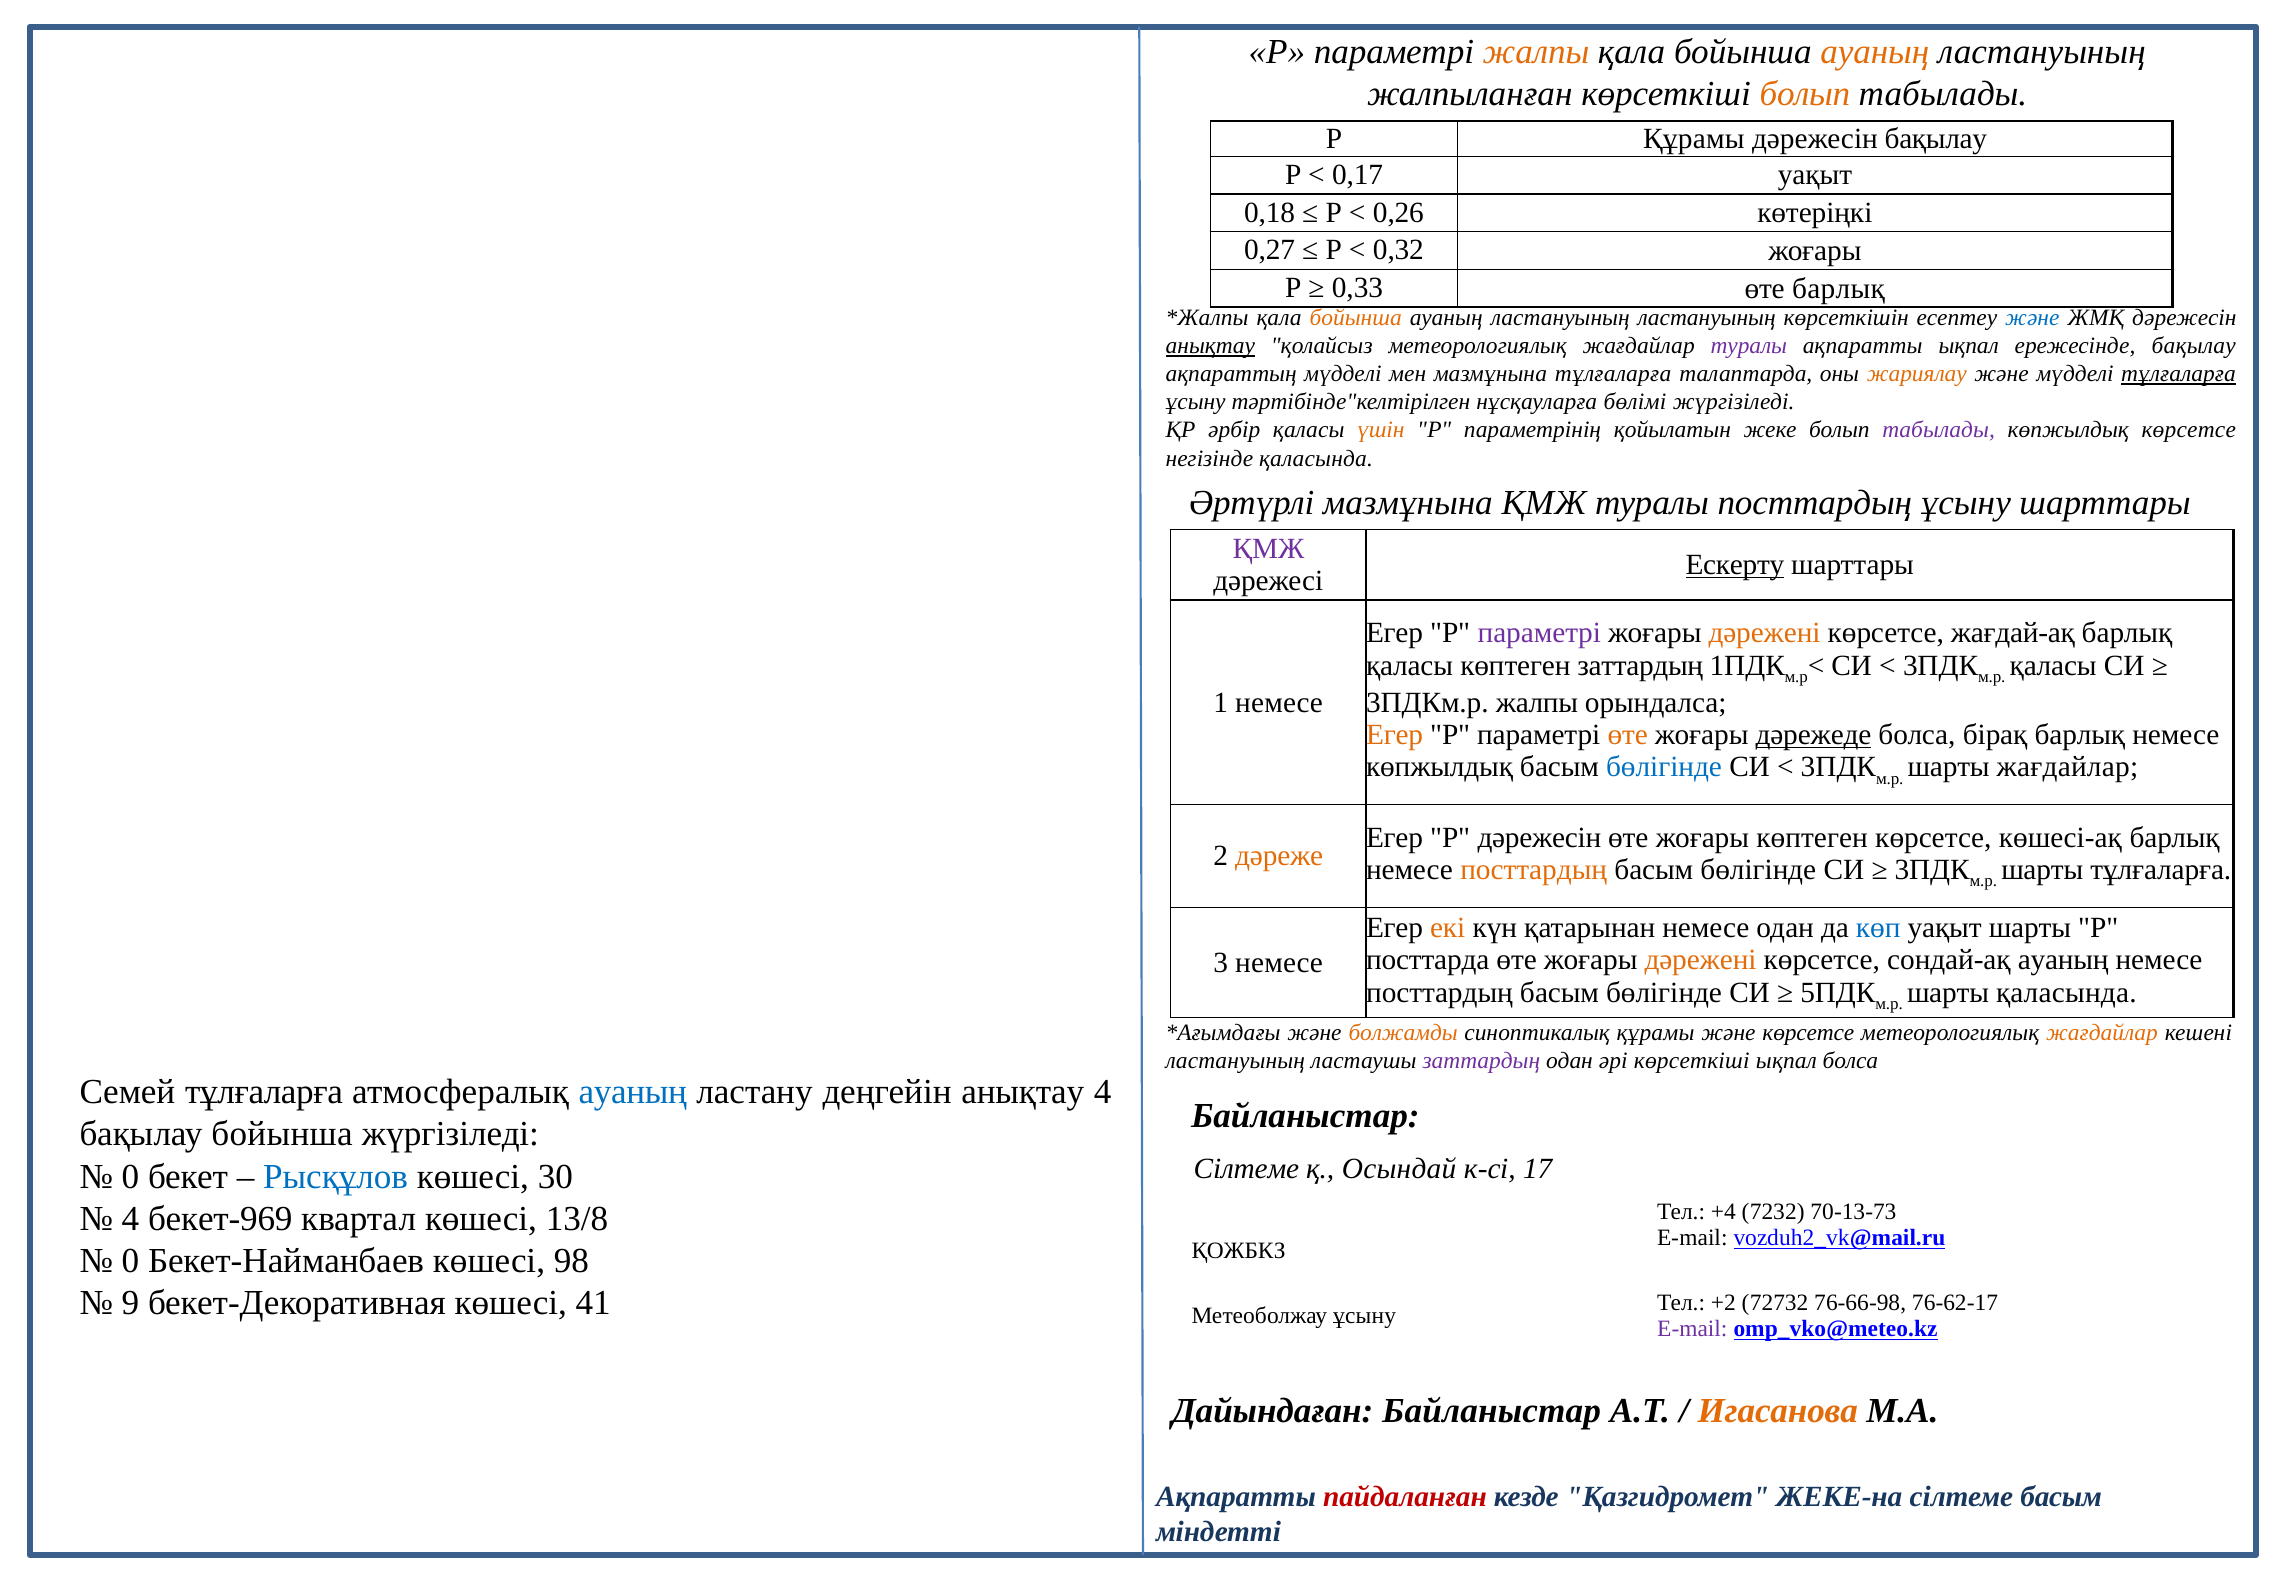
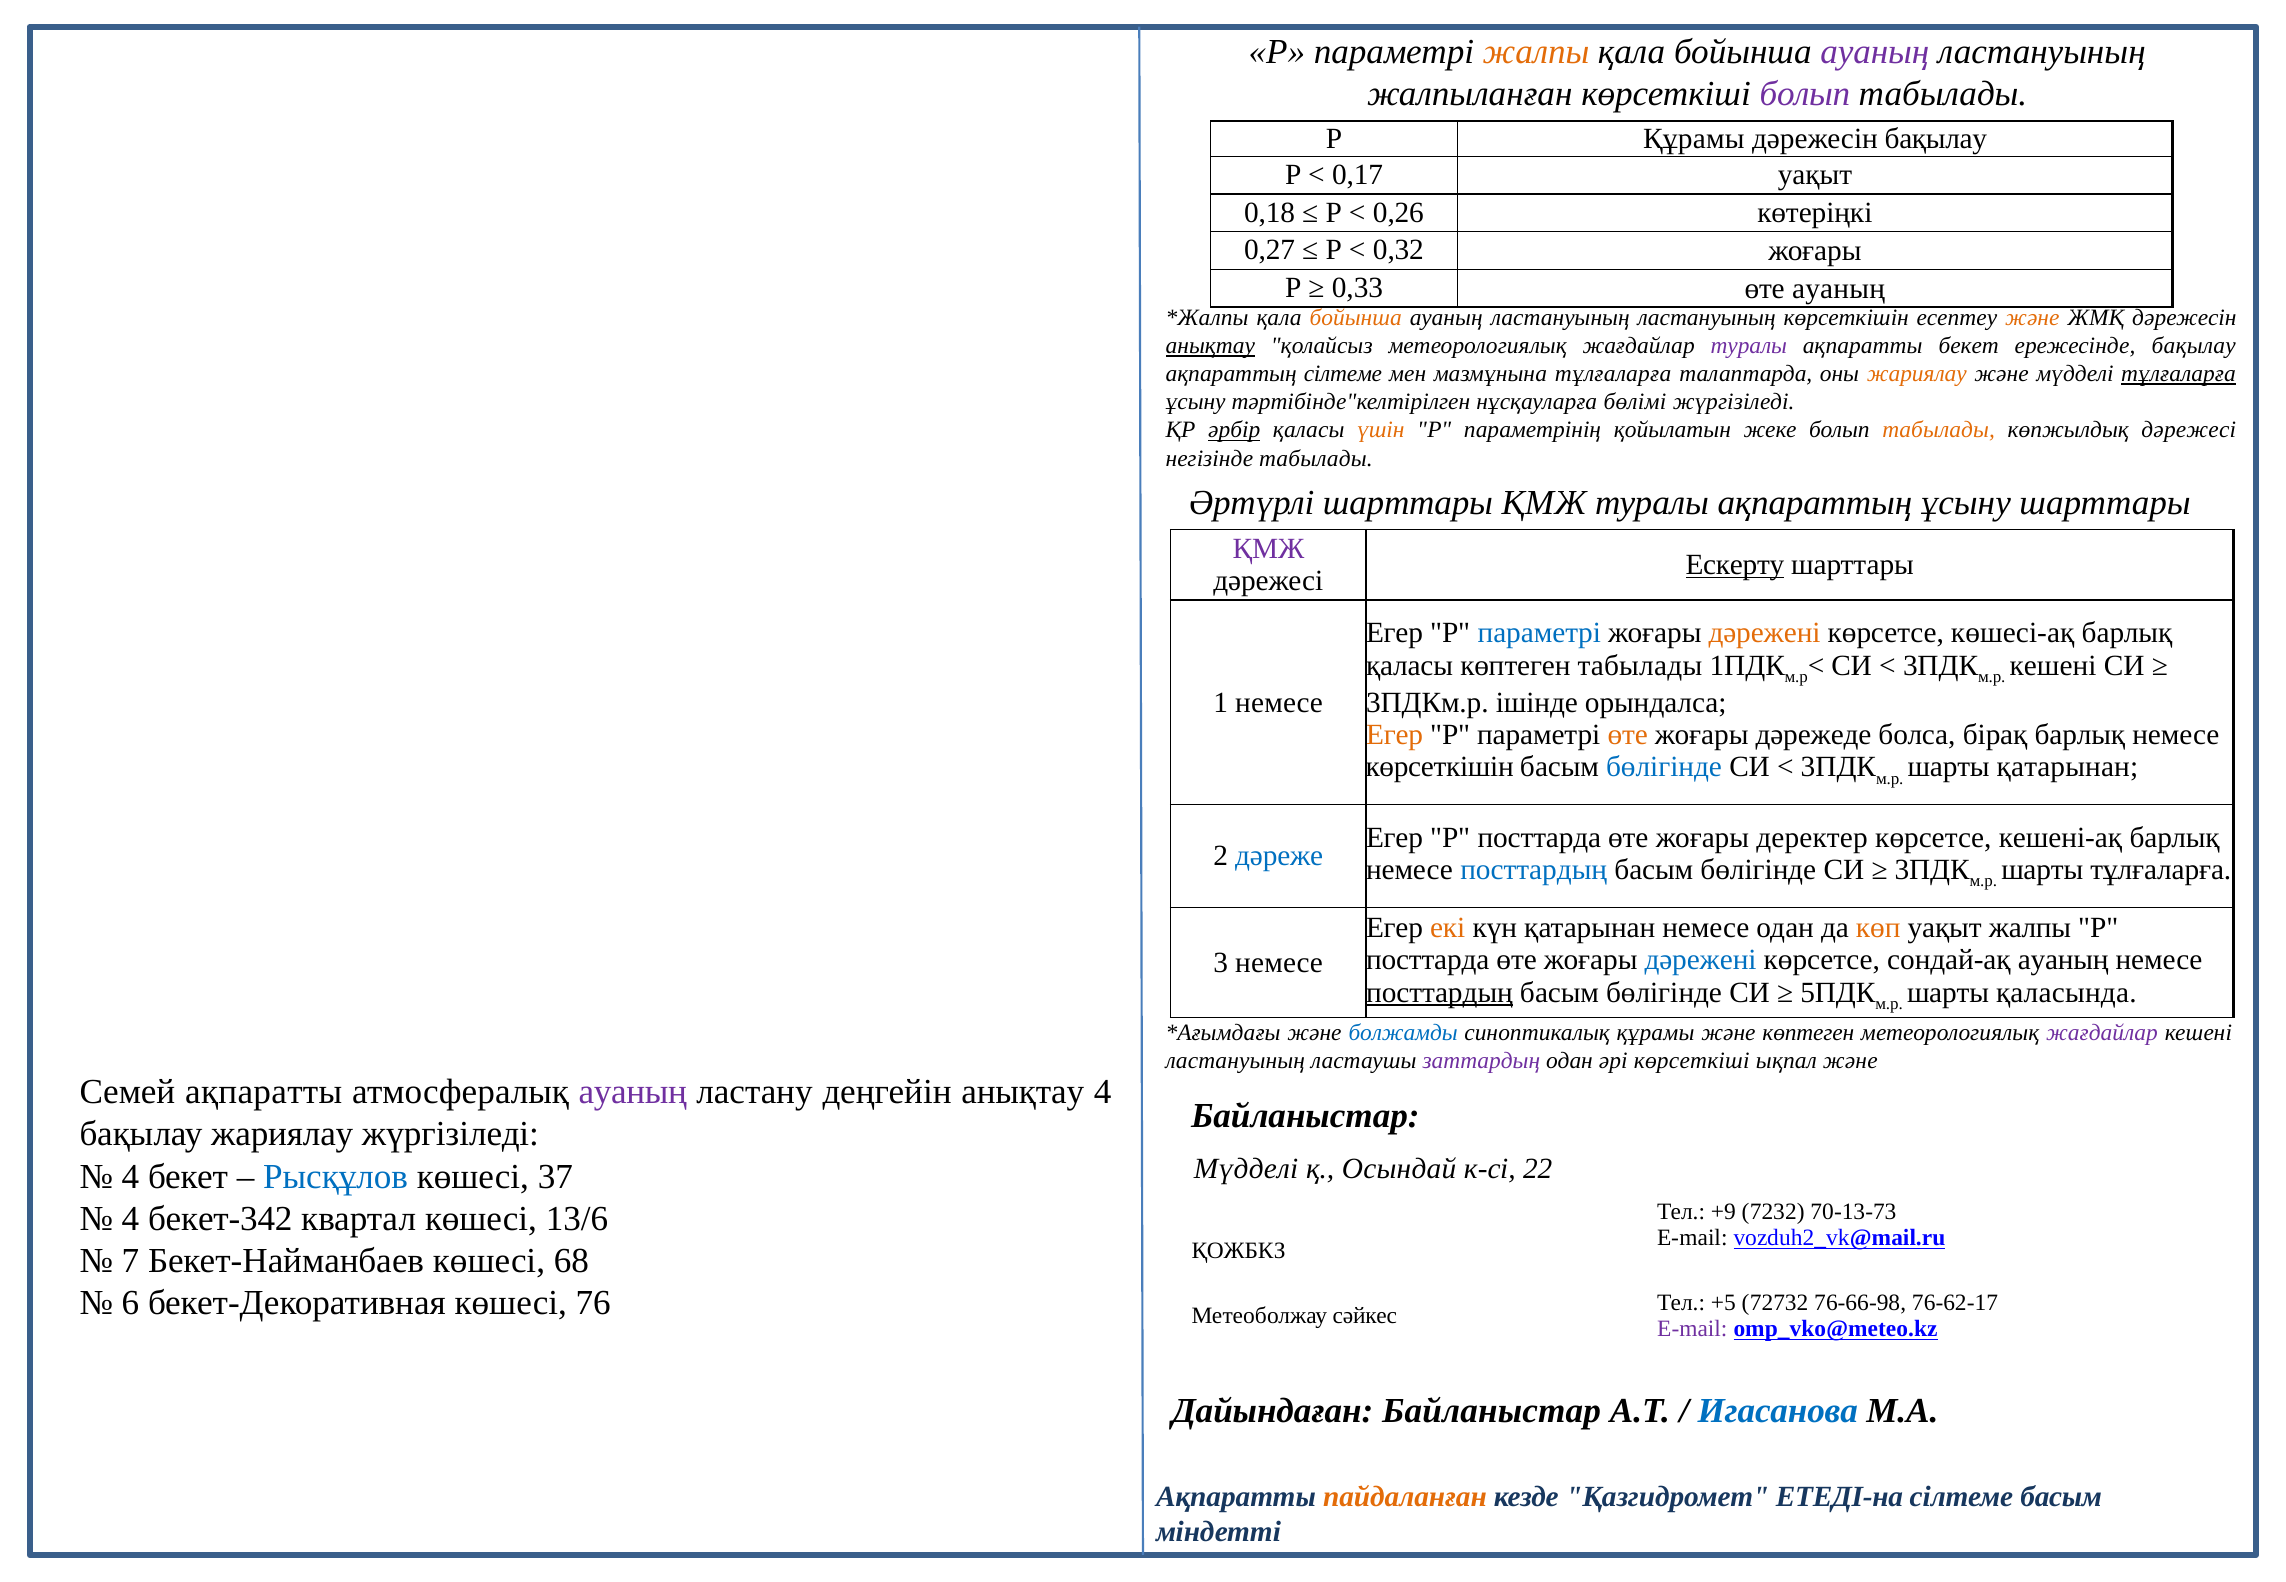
ауаның colour: orange -> purple (1875, 52)
болып colour: orange -> purple (1805, 94)
өте барлық: барлық -> ауаның (1839, 288)
және colour: blue -> orange (2032, 318)
ақпаратты ықпал: ықпал -> бекет (1969, 346)
ақпараттың мүдделі: мүдделі -> сілтеме (1343, 374)
әрбір underline: none -> present (1234, 430)
табылады colour: purple -> orange (1939, 430)
көпжылдық көрсетсе: көрсетсе -> дәрежесі (2189, 430)
негізінде қаласында: қаласында -> табылады (1316, 458)
Әртүрлі мазмұнына: мазмұнына -> шарттары (1408, 503)
туралы посттардың: посттардың -> ақпараттың (1815, 503)
параметрі colour: purple -> blue (1539, 633)
жағдай-ақ: жағдай-ақ -> көшесі-ақ (2013, 633)
көптеген заттардың: заттардың -> табылады (1640, 666)
қаласы: қаласы -> кешені (2053, 666)
3ПДКм.р жалпы: жалпы -> ішінде (1537, 703)
дәрежеде underline: present -> none (1813, 735)
көпжылдық: көпжылдық -> көрсеткішін (1440, 767)
шарты жағдайлар: жағдайлар -> қатарынан (2067, 767)
Егер Р дәрежесін: дәрежесін -> посттарда (1539, 838)
жоғары көптеген: көптеген -> деректер (1812, 838)
көшесі-ақ: көшесі-ақ -> кешені-ақ (2060, 838)
дәреже colour: orange -> blue (1279, 856)
посттардың colour: orange -> blue (1534, 870)
көп colour: blue -> orange (1878, 928)
уақыт шарты: шарты -> жалпы (2030, 928)
дәрежені colour: orange -> blue (1701, 961)
посттардың underline: none -> present (1439, 993)
болжамды colour: orange -> blue (1403, 1033)
және көрсетсе: көрсетсе -> көптеген (1808, 1033)
жағдайлар colour: orange -> purple (2102, 1033)
ықпал болса: болса -> және (1850, 1061)
Семей тұлғаларға: тұлғаларға -> ақпаратты (264, 1092)
ауаның colour: blue -> purple (633, 1092)
бақылау бойынша: бойынша -> жариялау (282, 1135)
Сілтеме: Сілтеме -> Мүдделі (1246, 1169)
17: 17 -> 22 (1538, 1169)
0: 0 -> 4 (130, 1177)
30: 30 -> 37 (555, 1177)
+4: +4 -> +9 (1723, 1212)
бекет-969: бекет-969 -> бекет-342 (220, 1219)
13/8: 13/8 -> 13/6 (577, 1219)
0: 0 -> 7 (130, 1261)
98: 98 -> 68 (571, 1261)
9: 9 -> 6 (130, 1303)
41: 41 -> 76 (593, 1303)
+2: +2 -> +5 (1723, 1304)
Метеоболжау ұсыну: ұсыну -> сәйкес (1365, 1317)
Игасанова colour: orange -> blue (1778, 1412)
пайдаланған colour: red -> orange (1405, 1497)
ЖЕКЕ-на: ЖЕКЕ-на -> ЕТЕДІ-на (1839, 1497)
